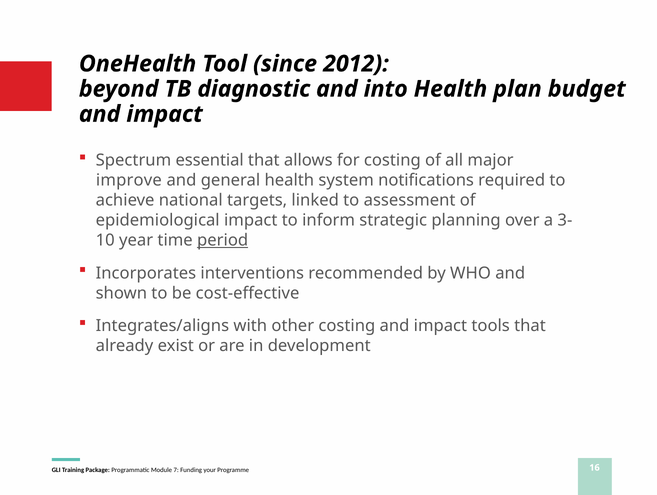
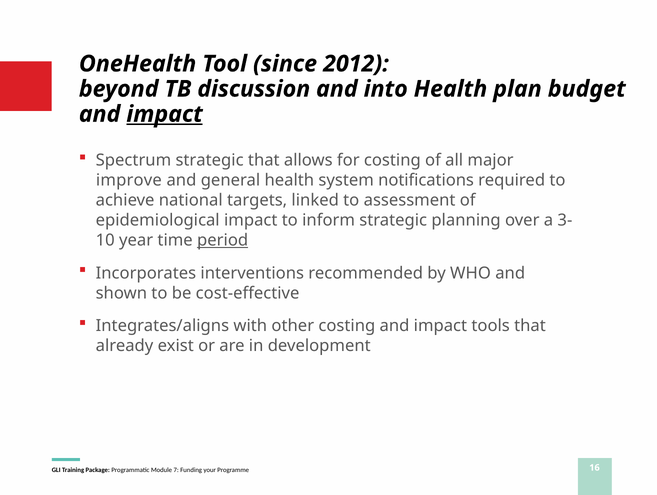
diagnostic: diagnostic -> discussion (254, 89)
impact underline: none -> present (165, 114)
Spectrum essential: essential -> strategic (210, 160)
